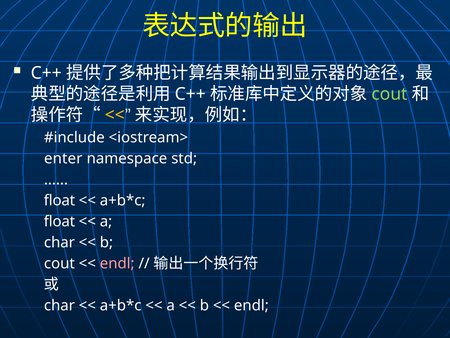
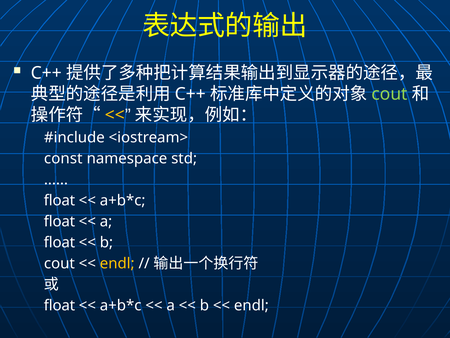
enter: enter -> const (63, 158)
char: char -> float (59, 242)
endl colour: pink -> yellow (117, 263)
char: char -> float (59, 305)
